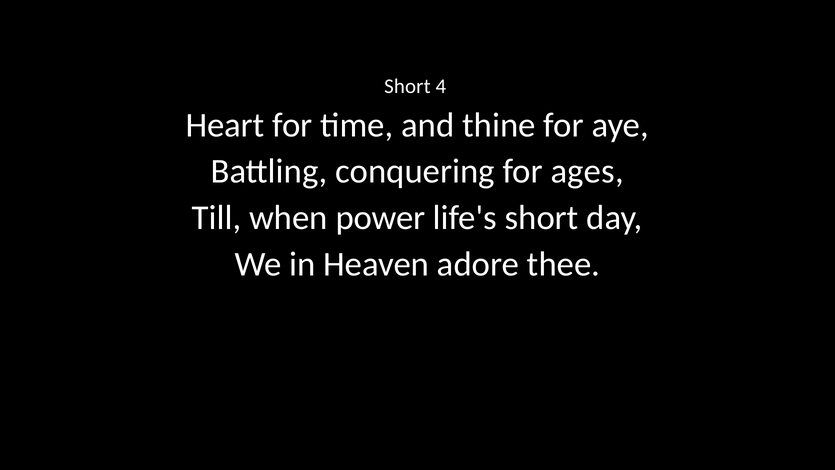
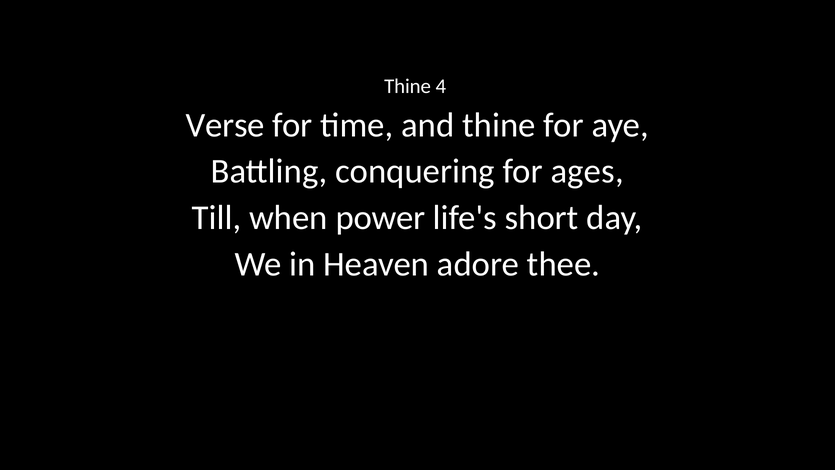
Short: Short -> Thine (408, 86)
Heart: Heart -> Verse (225, 125)
